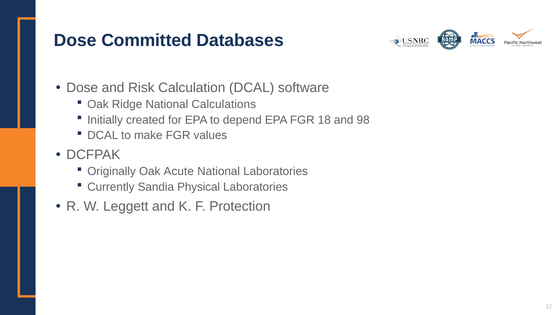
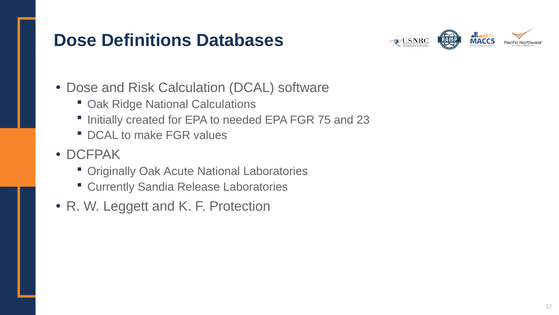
Committed: Committed -> Definitions (146, 40)
depend: depend -> needed (242, 120)
18: 18 -> 75 (324, 120)
98: 98 -> 23 (363, 120)
Physical: Physical -> Release (199, 187)
